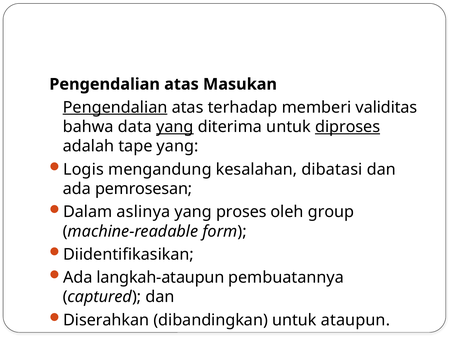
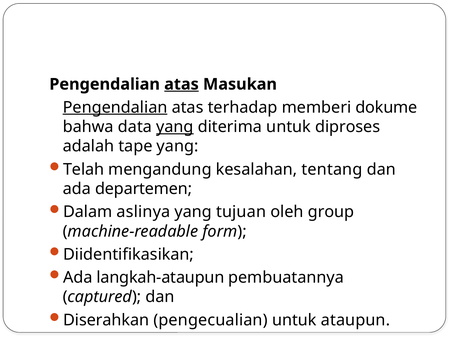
atas underline: none -> present (181, 84)
validitas: validitas -> dokume (386, 107)
diproses underline: present -> none (348, 127)
Logis: Logis -> Telah (84, 169)
dibatasi: dibatasi -> tentang (332, 169)
pemrosesan: pemrosesan -> departemen (144, 189)
proses: proses -> tujuan (241, 212)
dibandingkan: dibandingkan -> pengecualian (211, 320)
